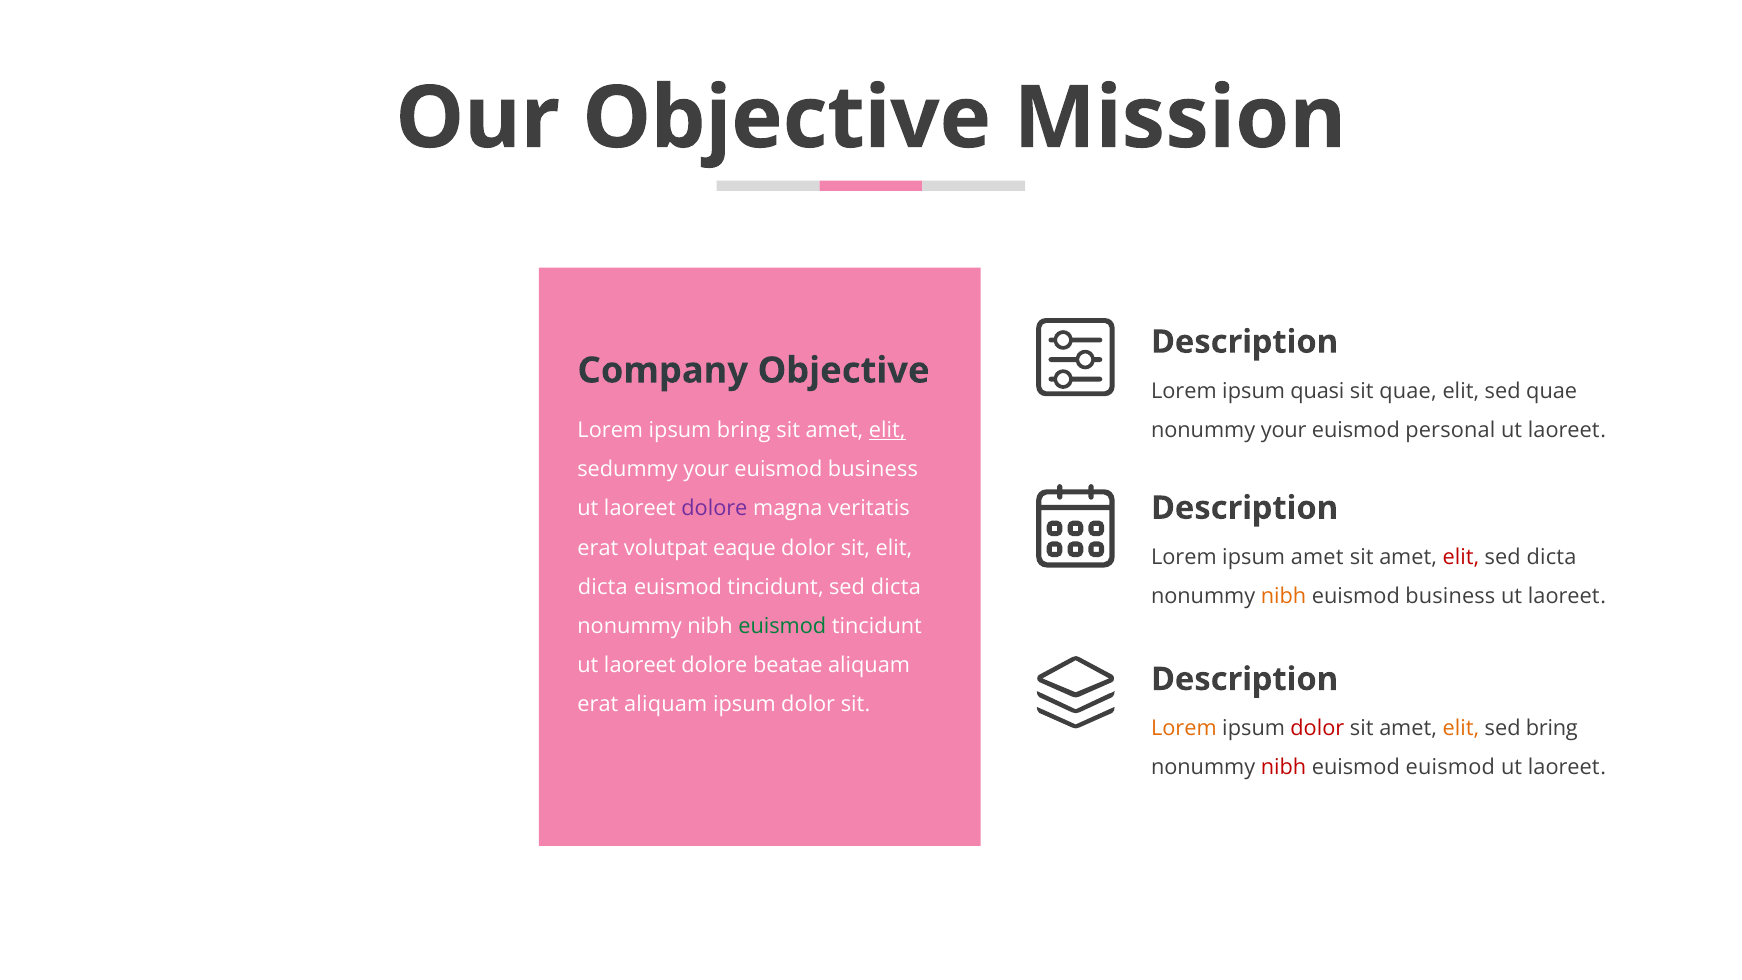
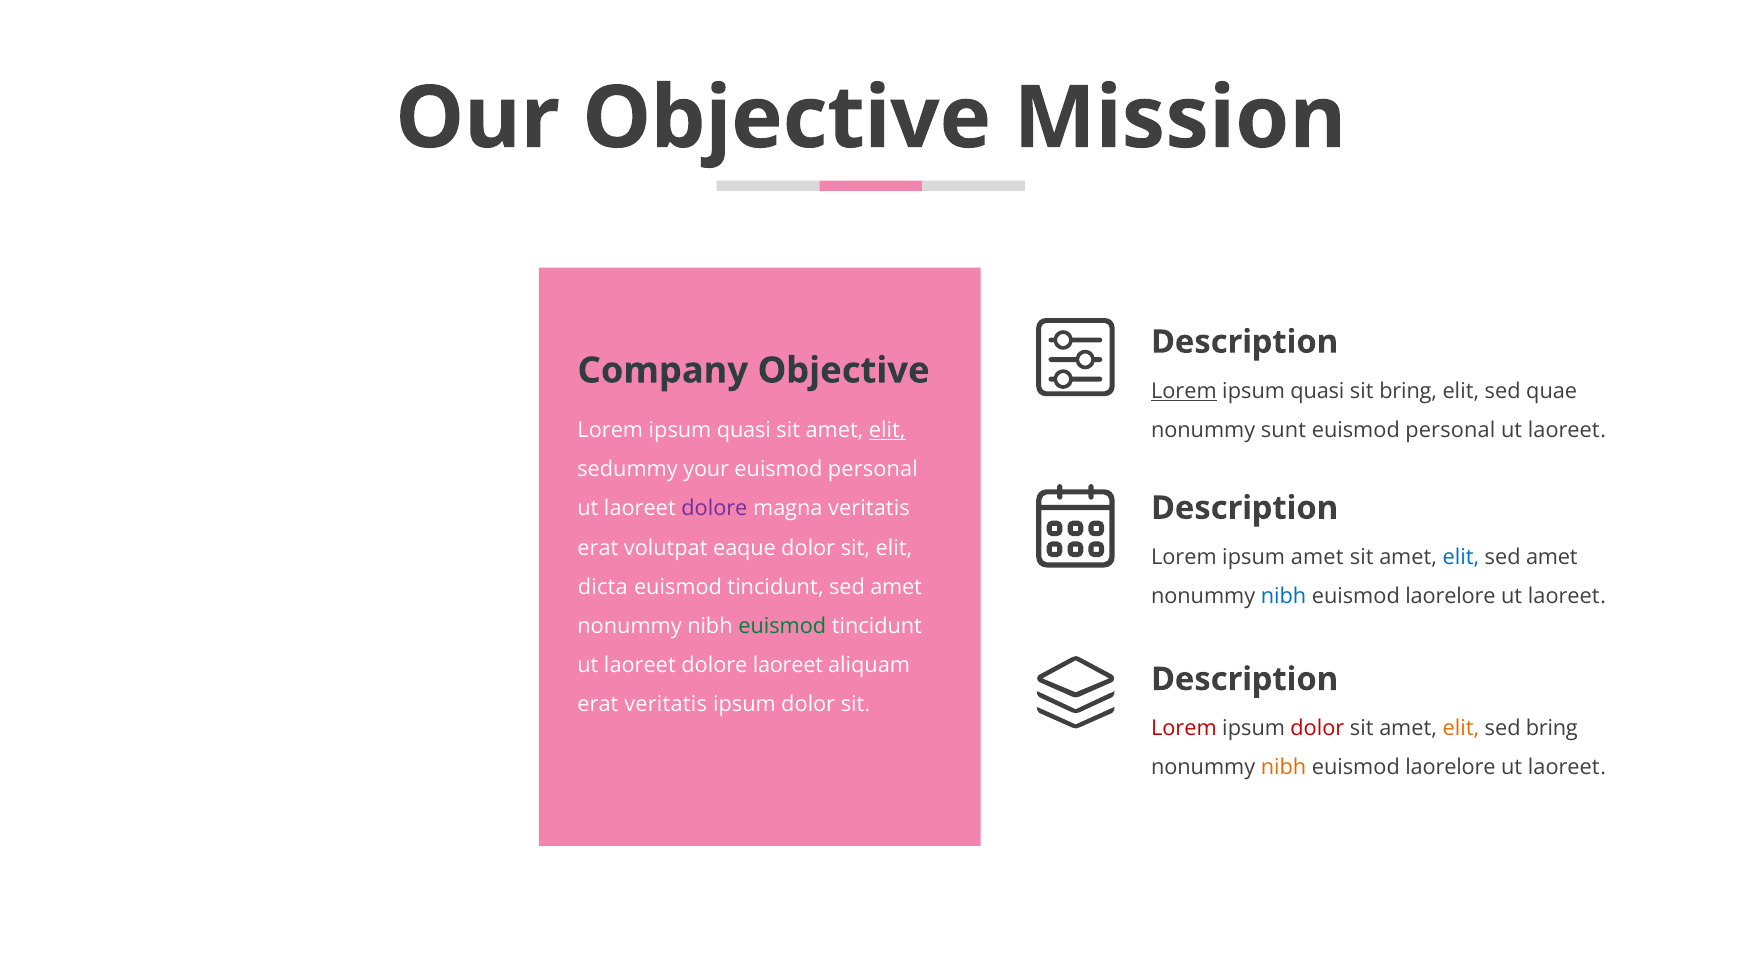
Lorem underline: none -> present (1184, 391)
sit quae: quae -> bring (1408, 391)
bring: bring -> quasi (744, 430)
nonummy your: your -> sunt (1283, 430)
business: business -> personal (873, 469)
elit colour: red -> blue (1461, 557)
dicta: dicta -> amet (1552, 557)
tincidunt sed dicta: dicta -> amet (896, 587)
nibh colour: orange -> blue (1284, 596)
business: business -> laorelore (1451, 596)
dolore beatae: beatae -> laoreet (788, 665)
erat aliquam: aliquam -> veritatis (666, 705)
Lorem colour: orange -> red (1184, 728)
nibh colour: red -> orange (1284, 768)
euismod: euismod -> laorelore (1451, 768)
